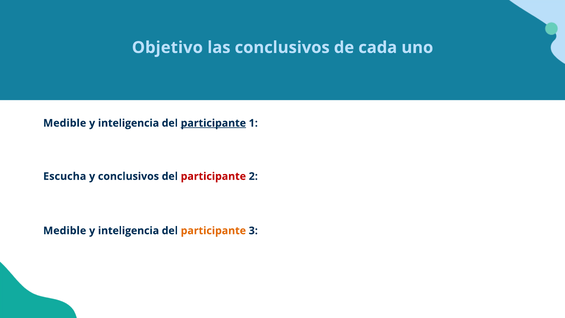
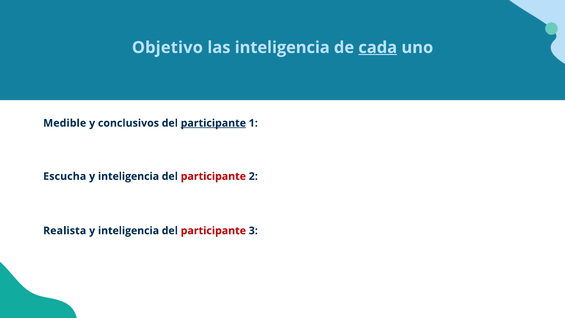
las conclusivos: conclusivos -> inteligencia (282, 48)
cada underline: none -> present (378, 48)
inteligencia: inteligencia -> conclusivos (128, 123)
conclusivos: conclusivos -> inteligencia (129, 176)
Medible: Medible -> Realista (65, 231)
participante colour: orange -> red (213, 231)
